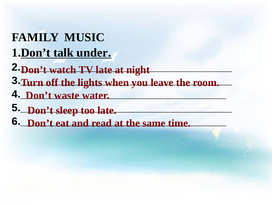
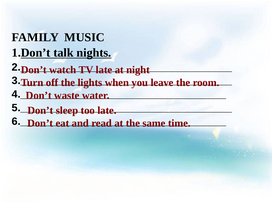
under: under -> nights (94, 53)
